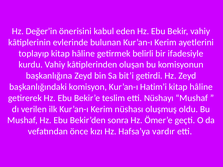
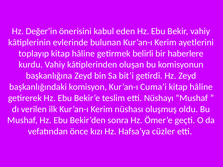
ifadesiyle: ifadesiyle -> haberlere (186, 54)
Hatim’i: Hatim’i -> Cuma’i (153, 87)
vardır: vardır -> cüzler (164, 132)
